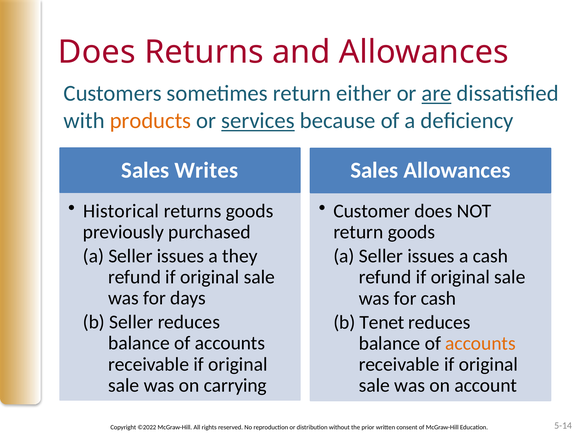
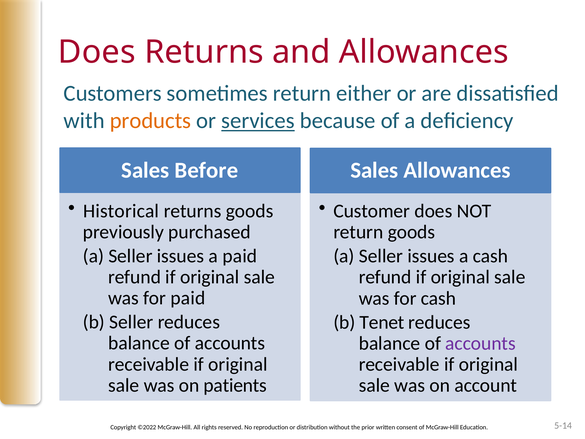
are underline: present -> none (437, 93)
Writes: Writes -> Before (206, 170)
a they: they -> paid (240, 256)
for days: days -> paid (188, 298)
accounts colour: orange -> purple (481, 343)
carrying: carrying -> patients (235, 385)
